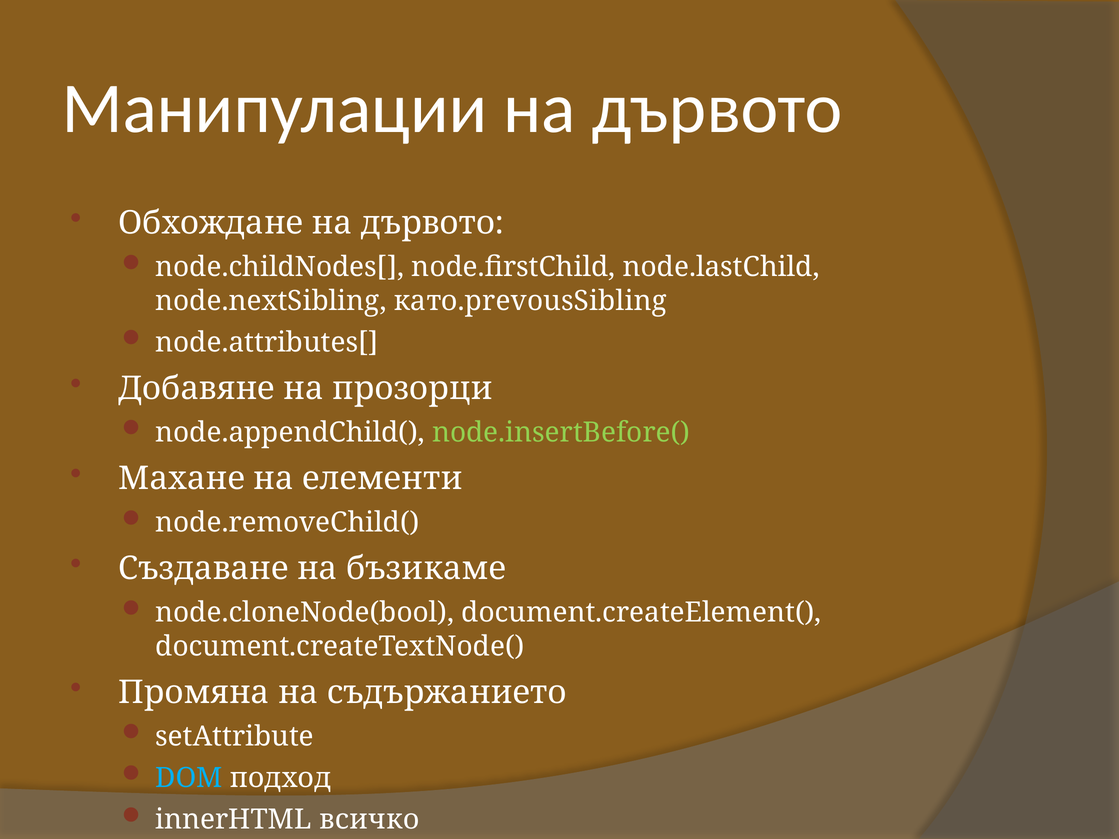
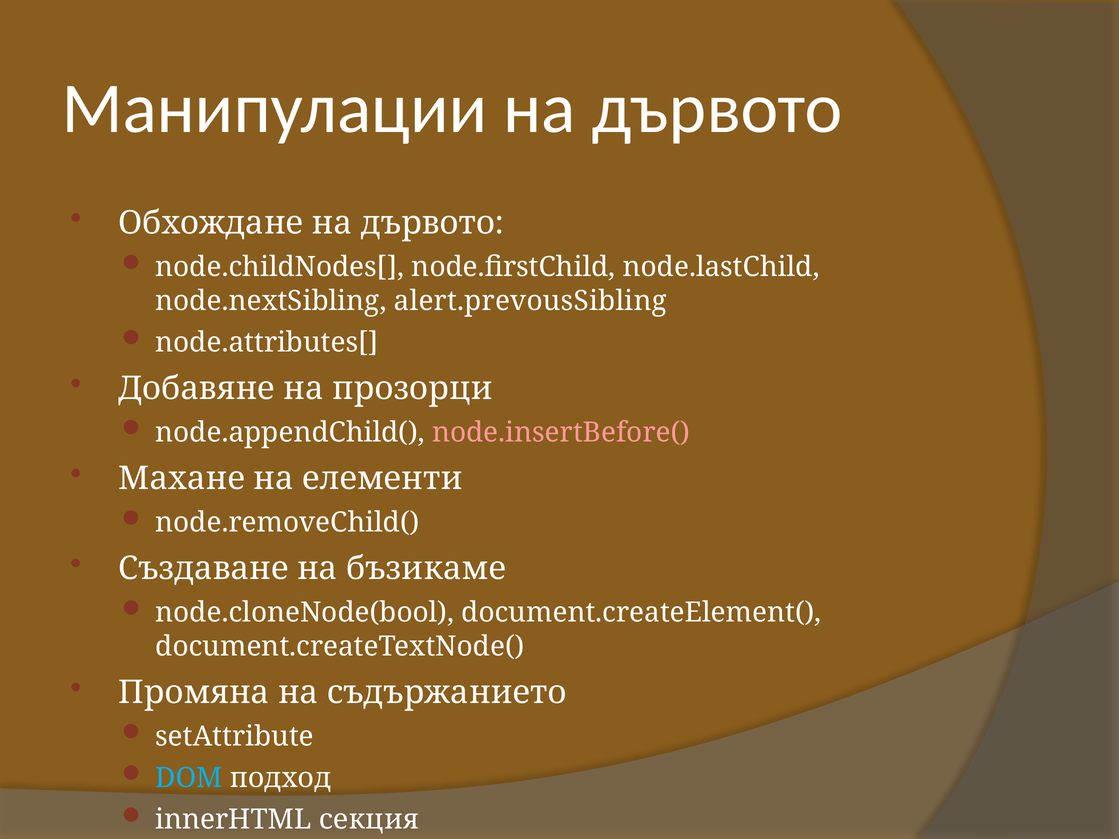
като.prevousSibling: като.prevousSibling -> alert.prevousSibling (530, 301)
node.insertBefore( colour: light green -> pink (561, 433)
всичко: всичко -> секция (369, 820)
